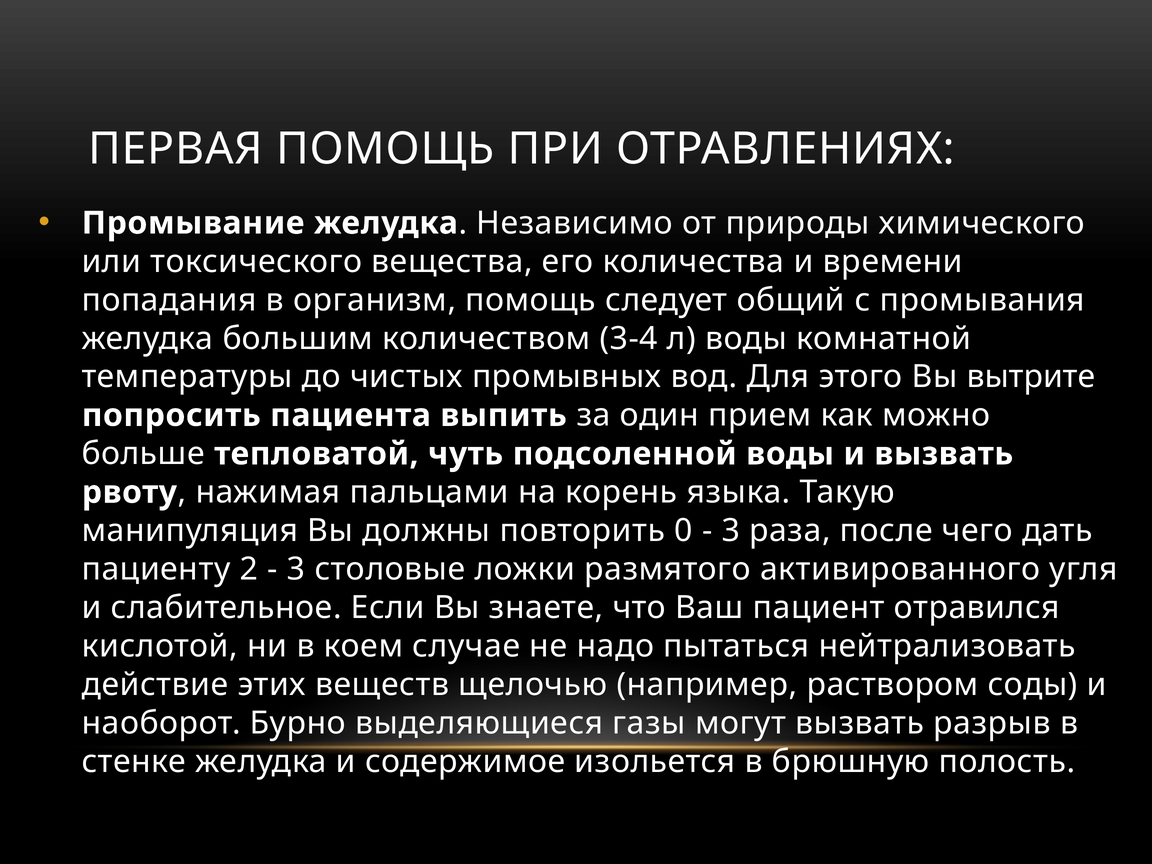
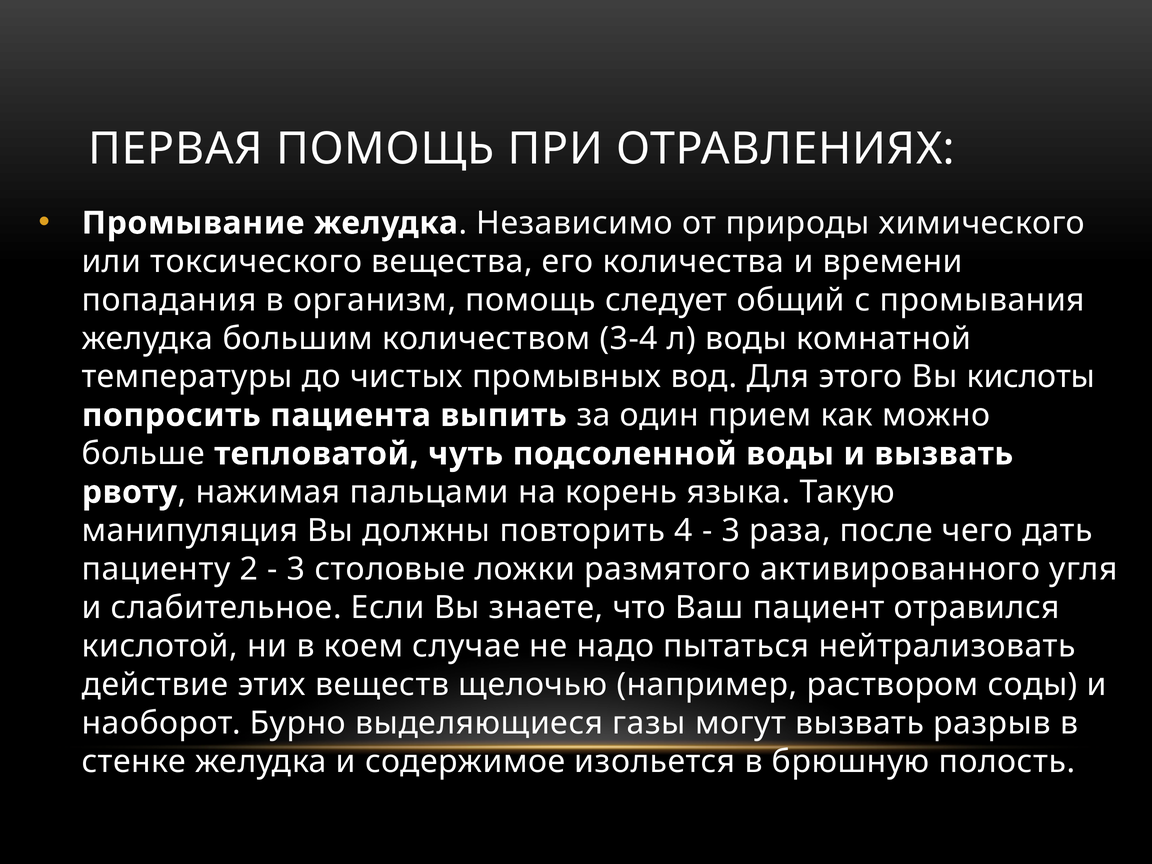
вытрите: вытрите -> кислоты (1031, 377)
0: 0 -> 4 (684, 531)
